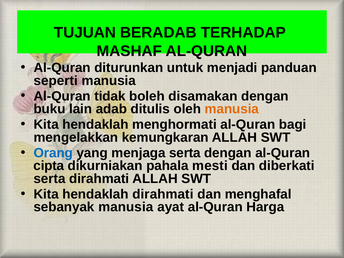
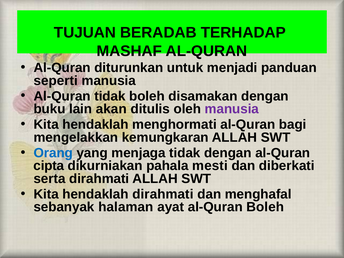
adab: adab -> akan (111, 109)
manusia colour: orange -> purple (232, 109)
menjaga serta: serta -> tidak (185, 153)
sebanyak manusia: manusia -> halaman (126, 207)
al-Quran Harga: Harga -> Boleh (265, 207)
